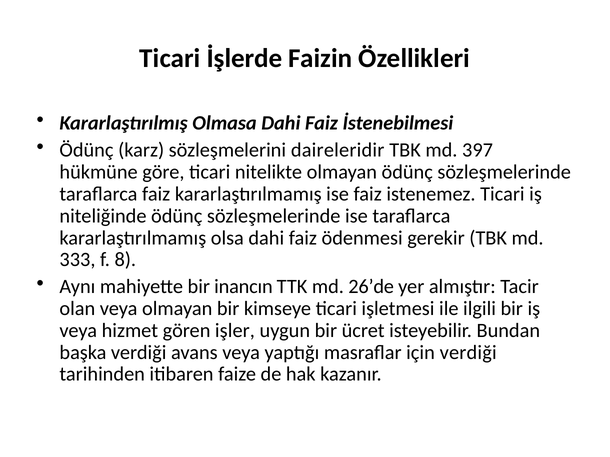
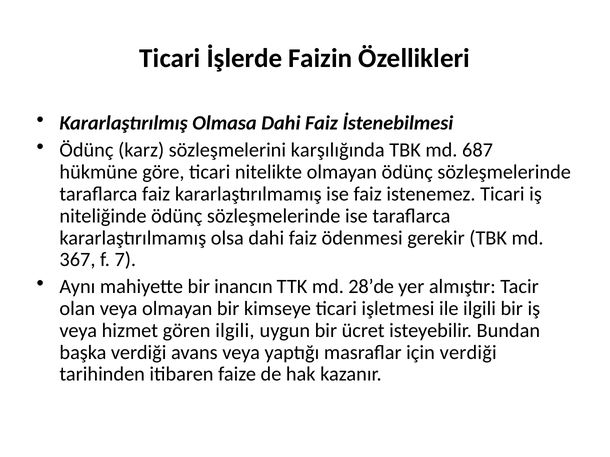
daireleridir: daireleridir -> karşılığında (338, 150)
397: 397 -> 687 (478, 150)
333: 333 -> 367 (77, 260)
8: 8 -> 7 (125, 260)
26’de: 26’de -> 28’de (371, 287)
gören işler: işler -> ilgili (235, 331)
